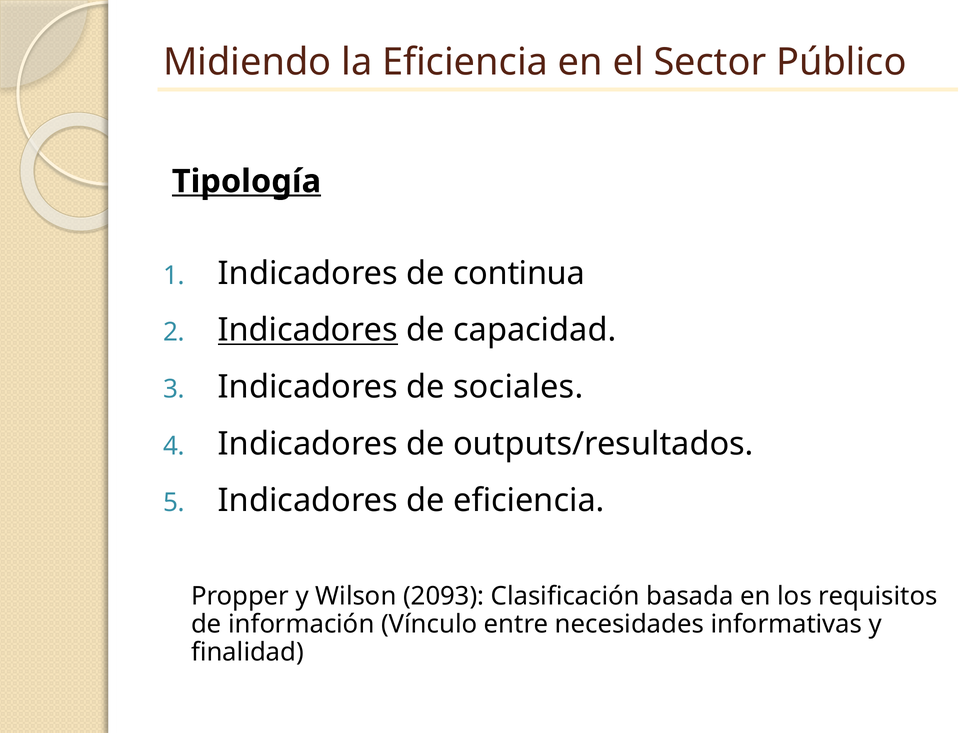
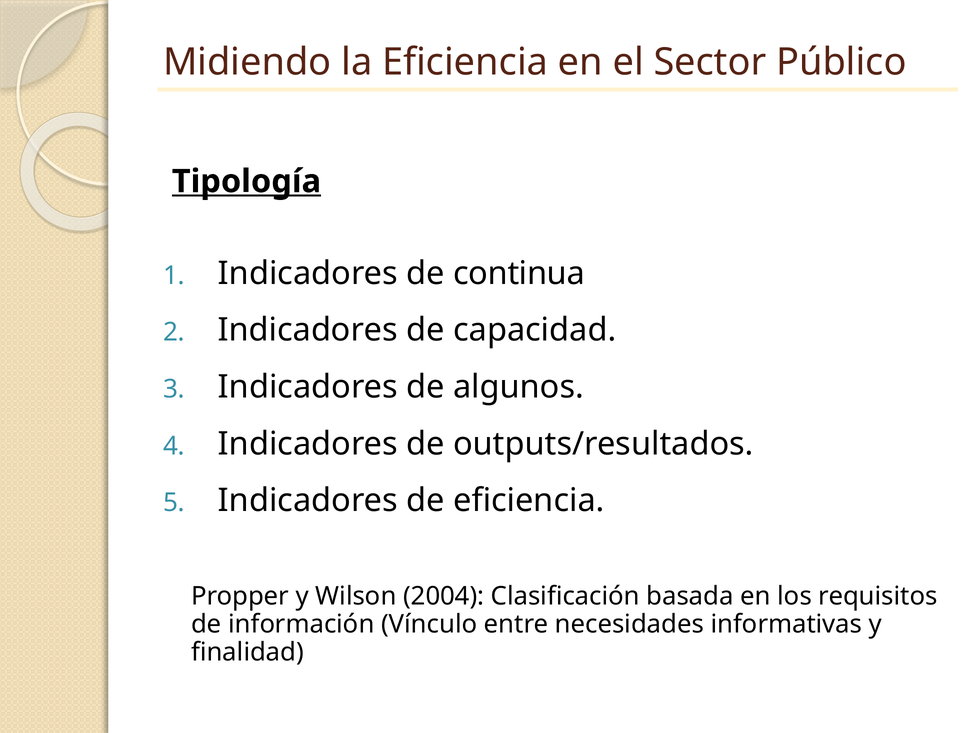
Indicadores underline: present -> none (308, 330)
sociales: sociales -> algunos (518, 387)
2093: 2093 -> 2004 (444, 596)
